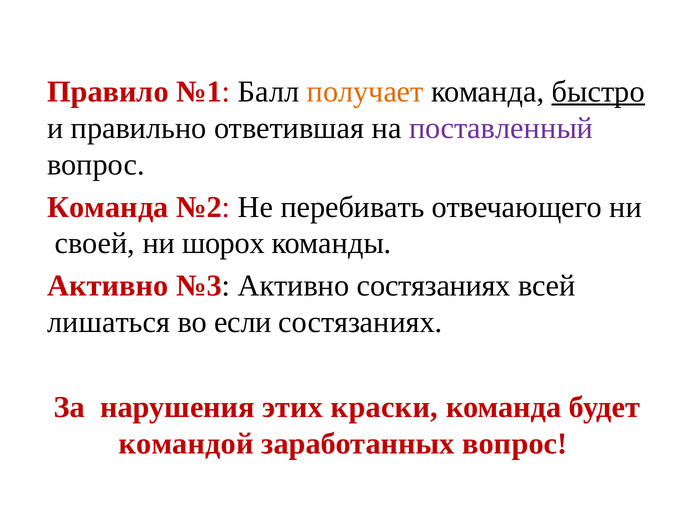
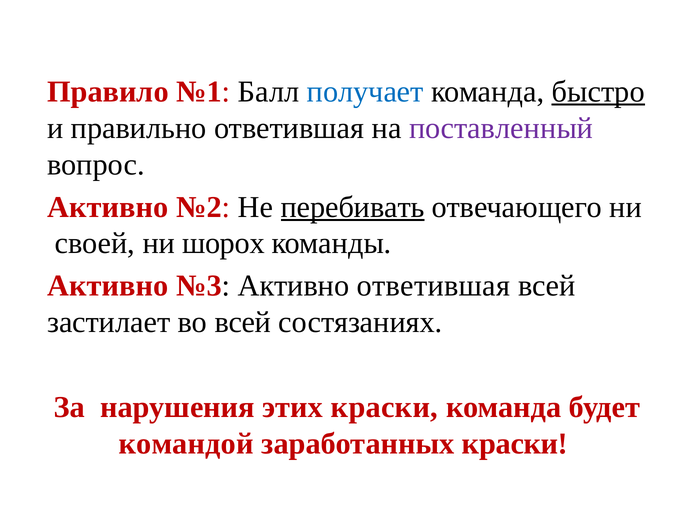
получает colour: orange -> blue (365, 92)
Команда: Команда -> Активно (108, 207)
перебивать underline: none -> present (353, 207)
Активно состязаниях: состязаниях -> ответившая (434, 286)
лишаться: лишаться -> застилает (109, 322)
во если: если -> всей (243, 322)
заработанных вопрос: вопрос -> краски (515, 443)
